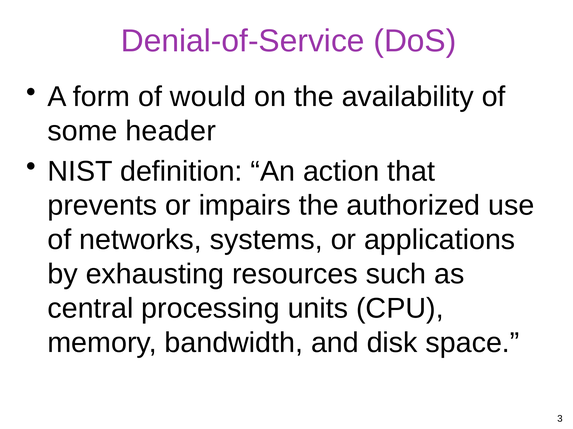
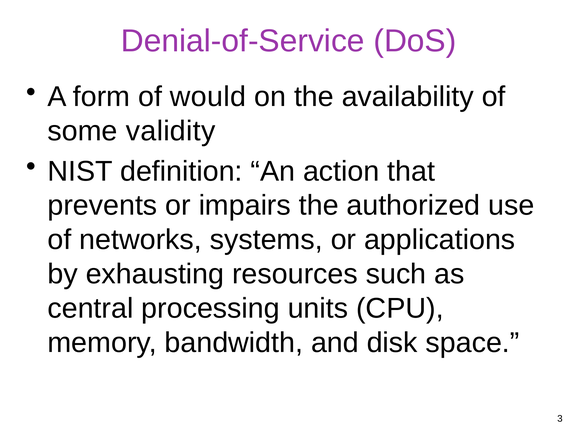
header: header -> validity (171, 131)
